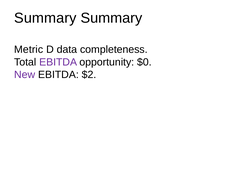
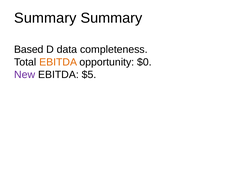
Metric: Metric -> Based (29, 49)
EBITDA colour: purple -> orange (58, 62)
$2: $2 -> $5 (89, 75)
